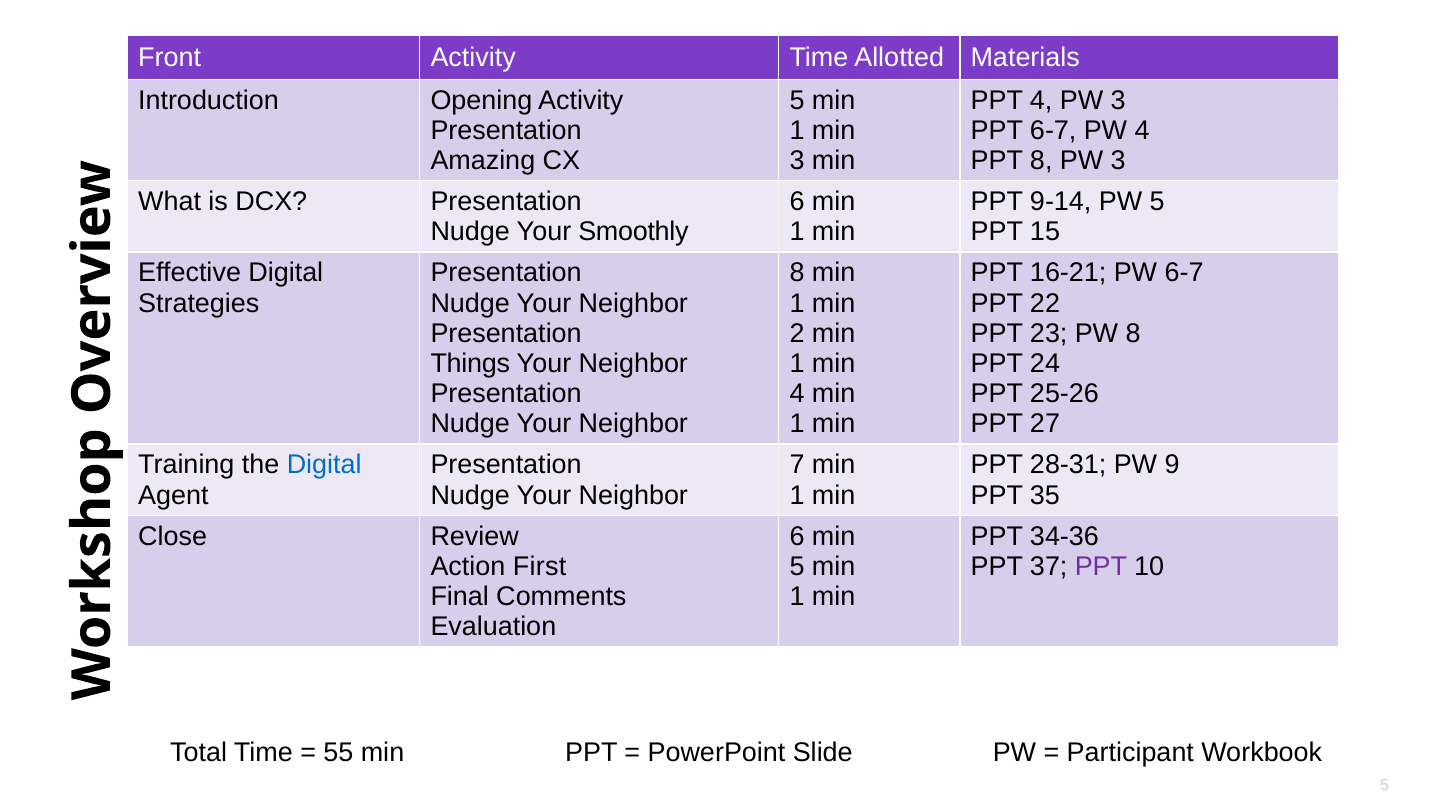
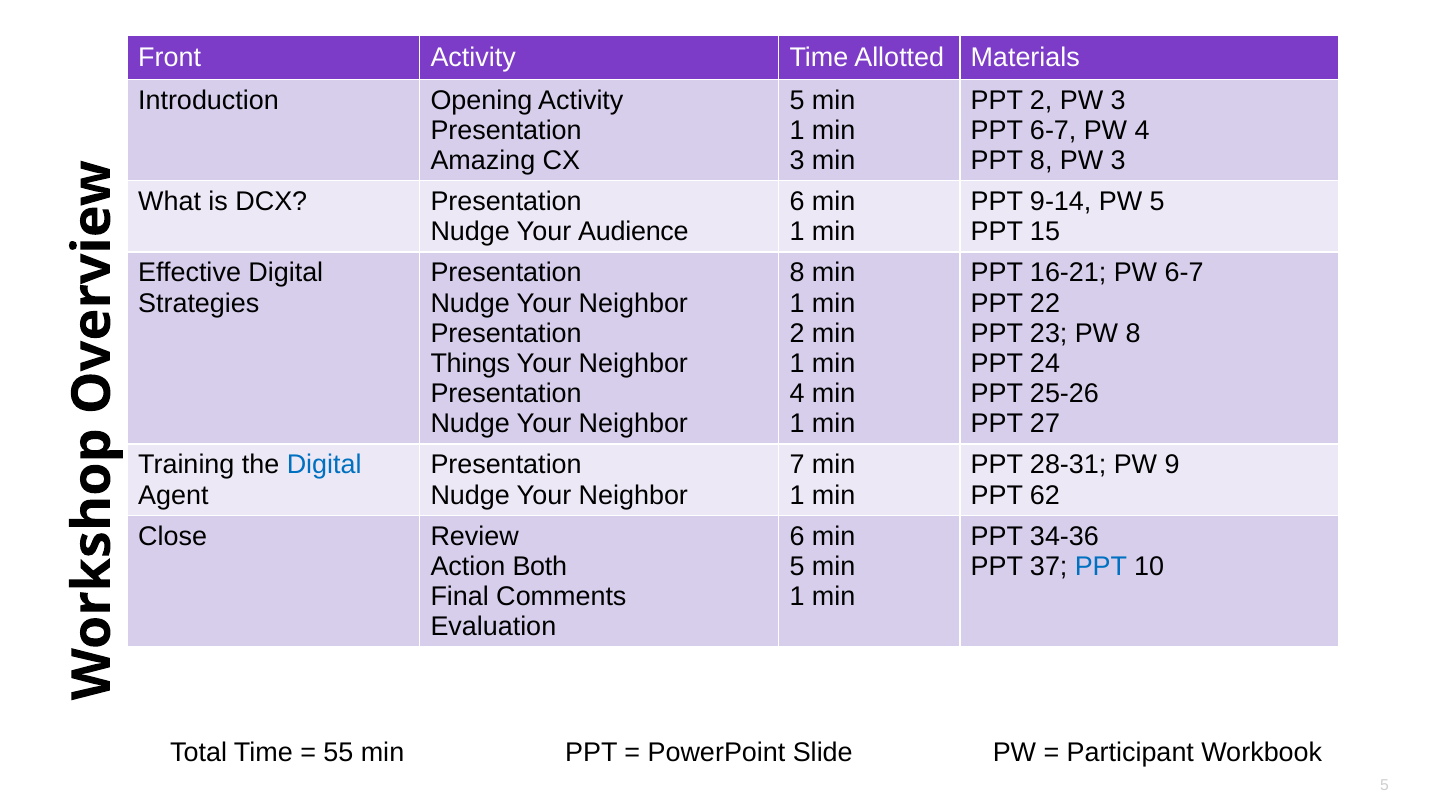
PPT 4: 4 -> 2 (1041, 100)
Smoothly: Smoothly -> Audience (633, 232)
35: 35 -> 62 (1045, 495)
First: First -> Both (540, 566)
PPT colour: purple -> blue (1101, 566)
